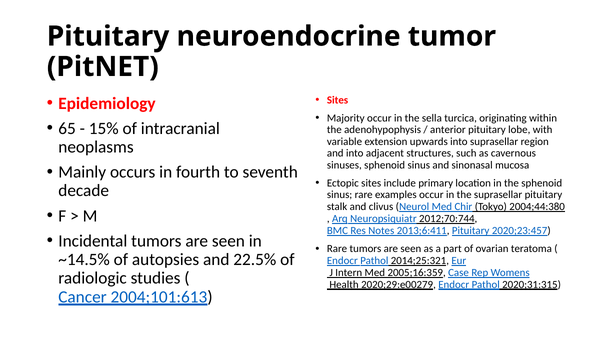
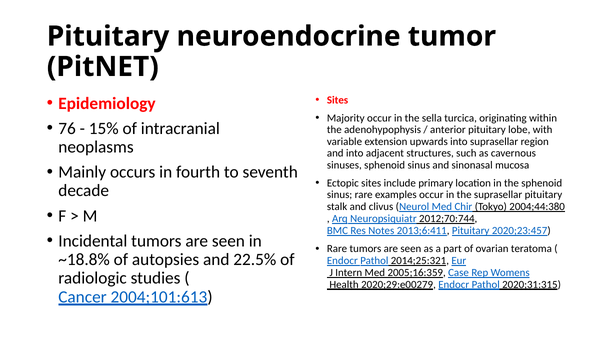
65: 65 -> 76 (67, 129)
~14.5%: ~14.5% -> ~18.8% (84, 260)
